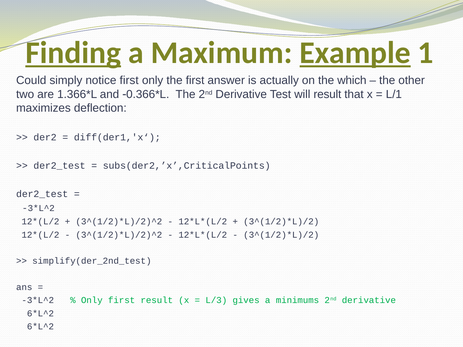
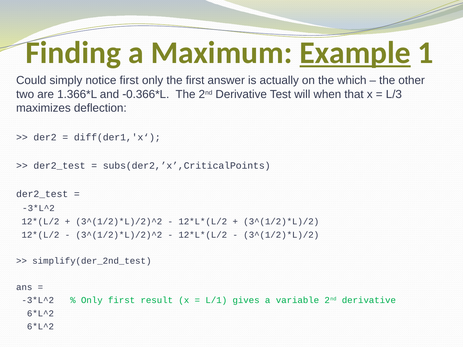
Finding underline: present -> none (73, 53)
will result: result -> when (327, 94)
L/1: L/1 -> L/3 (394, 94)
L/3: L/3 -> L/1 (216, 300)
minimums: minimums -> variable (297, 300)
